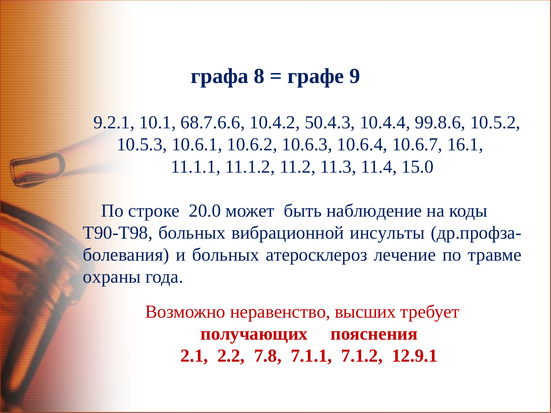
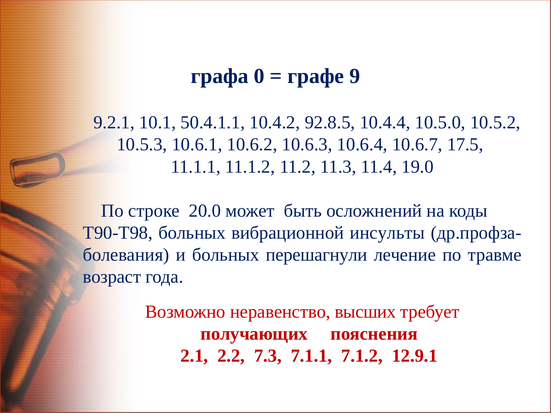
8: 8 -> 0 (259, 76)
68.7.6.6: 68.7.6.6 -> 50.4.1.1 (213, 123)
50.4.3: 50.4.3 -> 92.8.5 (330, 123)
99.8.6: 99.8.6 -> 10.5.0 (440, 123)
16.1: 16.1 -> 17.5 (465, 145)
15.0: 15.0 -> 19.0 (418, 167)
наблюдение: наблюдение -> осложнений (374, 211)
атеросклероз: атеросклероз -> перешагнули (317, 255)
охраны: охраны -> возраст (112, 277)
7.8: 7.8 -> 7.3 (268, 356)
